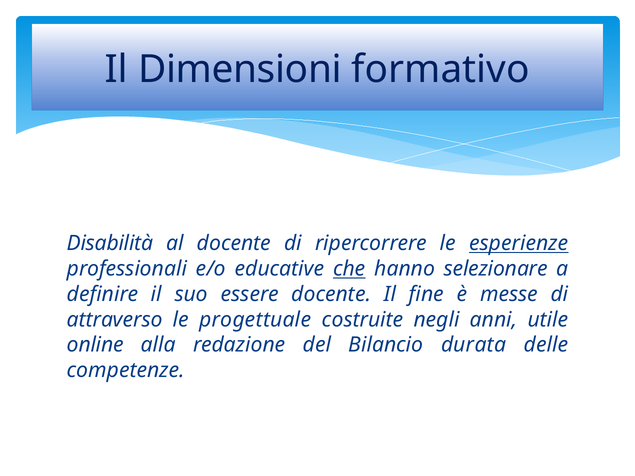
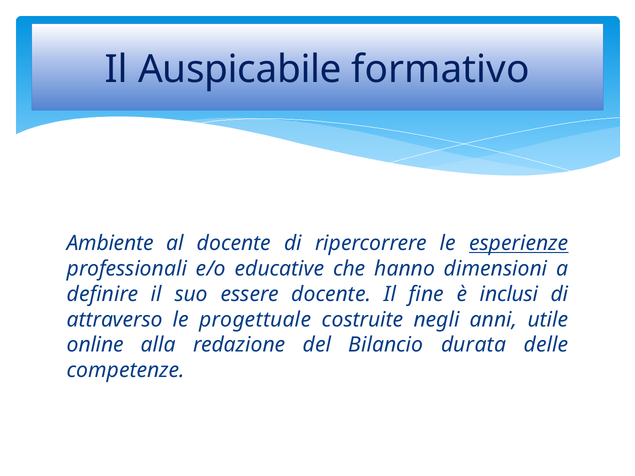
Dimensioni: Dimensioni -> Auspicabile (240, 70)
Disabilità: Disabilità -> Ambiente (110, 244)
che underline: present -> none (349, 269)
selezionare: selezionare -> dimensioni (496, 269)
messe: messe -> inclusi (509, 294)
